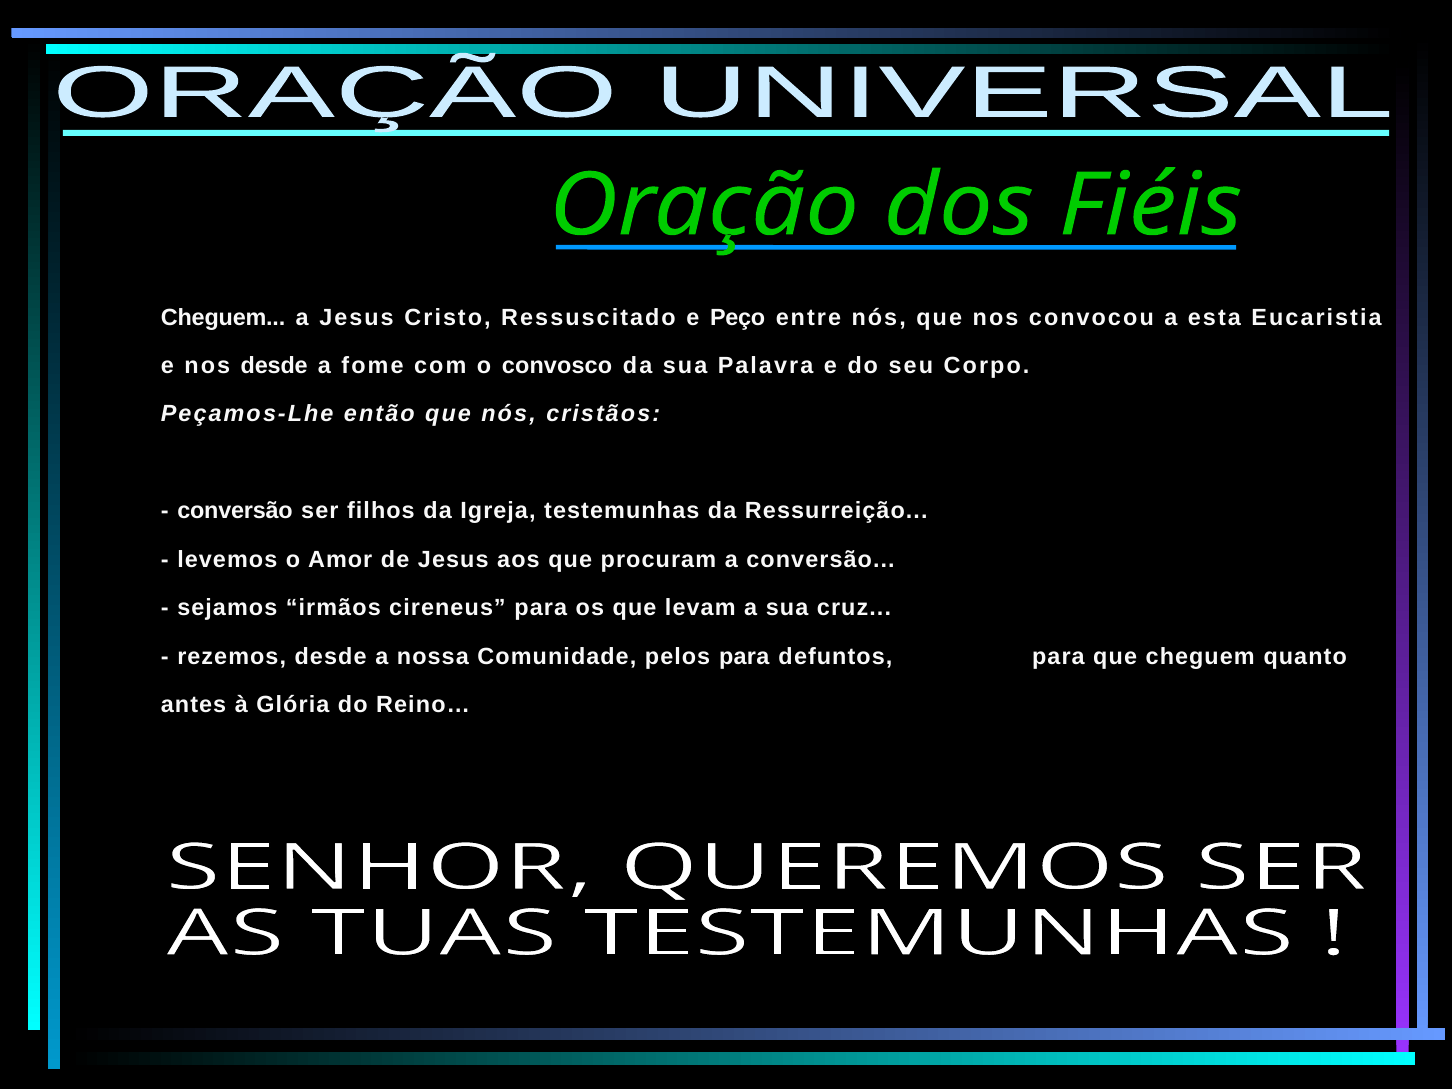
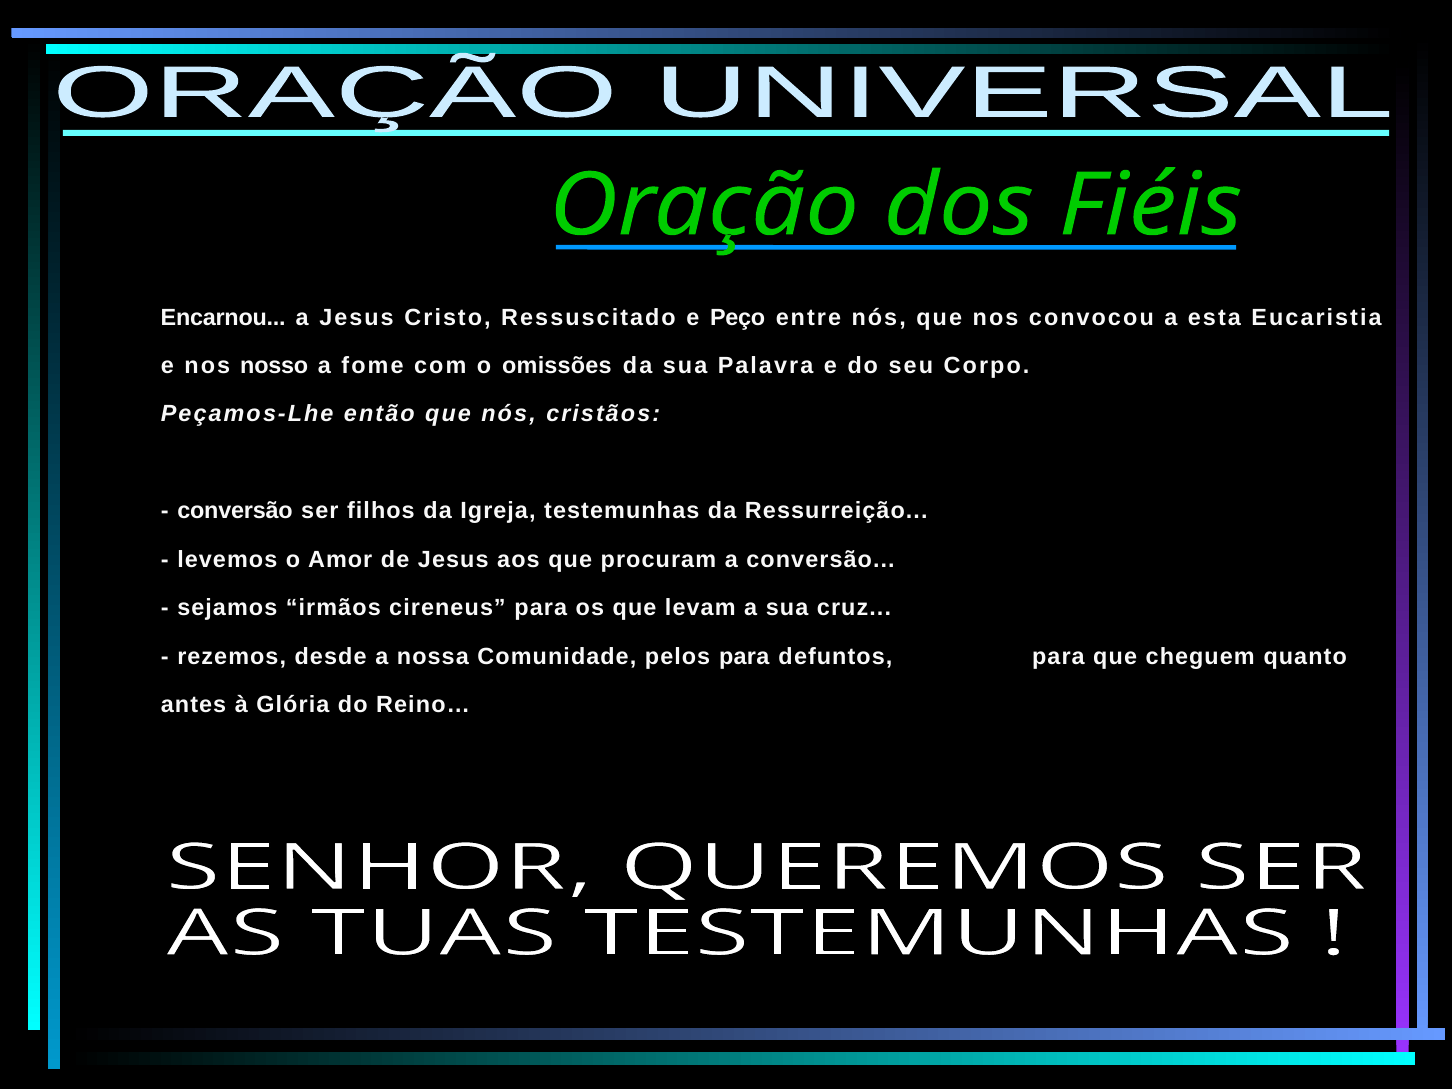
Cheguem: Cheguem -> Encarnou (223, 317)
nos desde: desde -> nosso (274, 366)
convosco: convosco -> omissões (557, 366)
